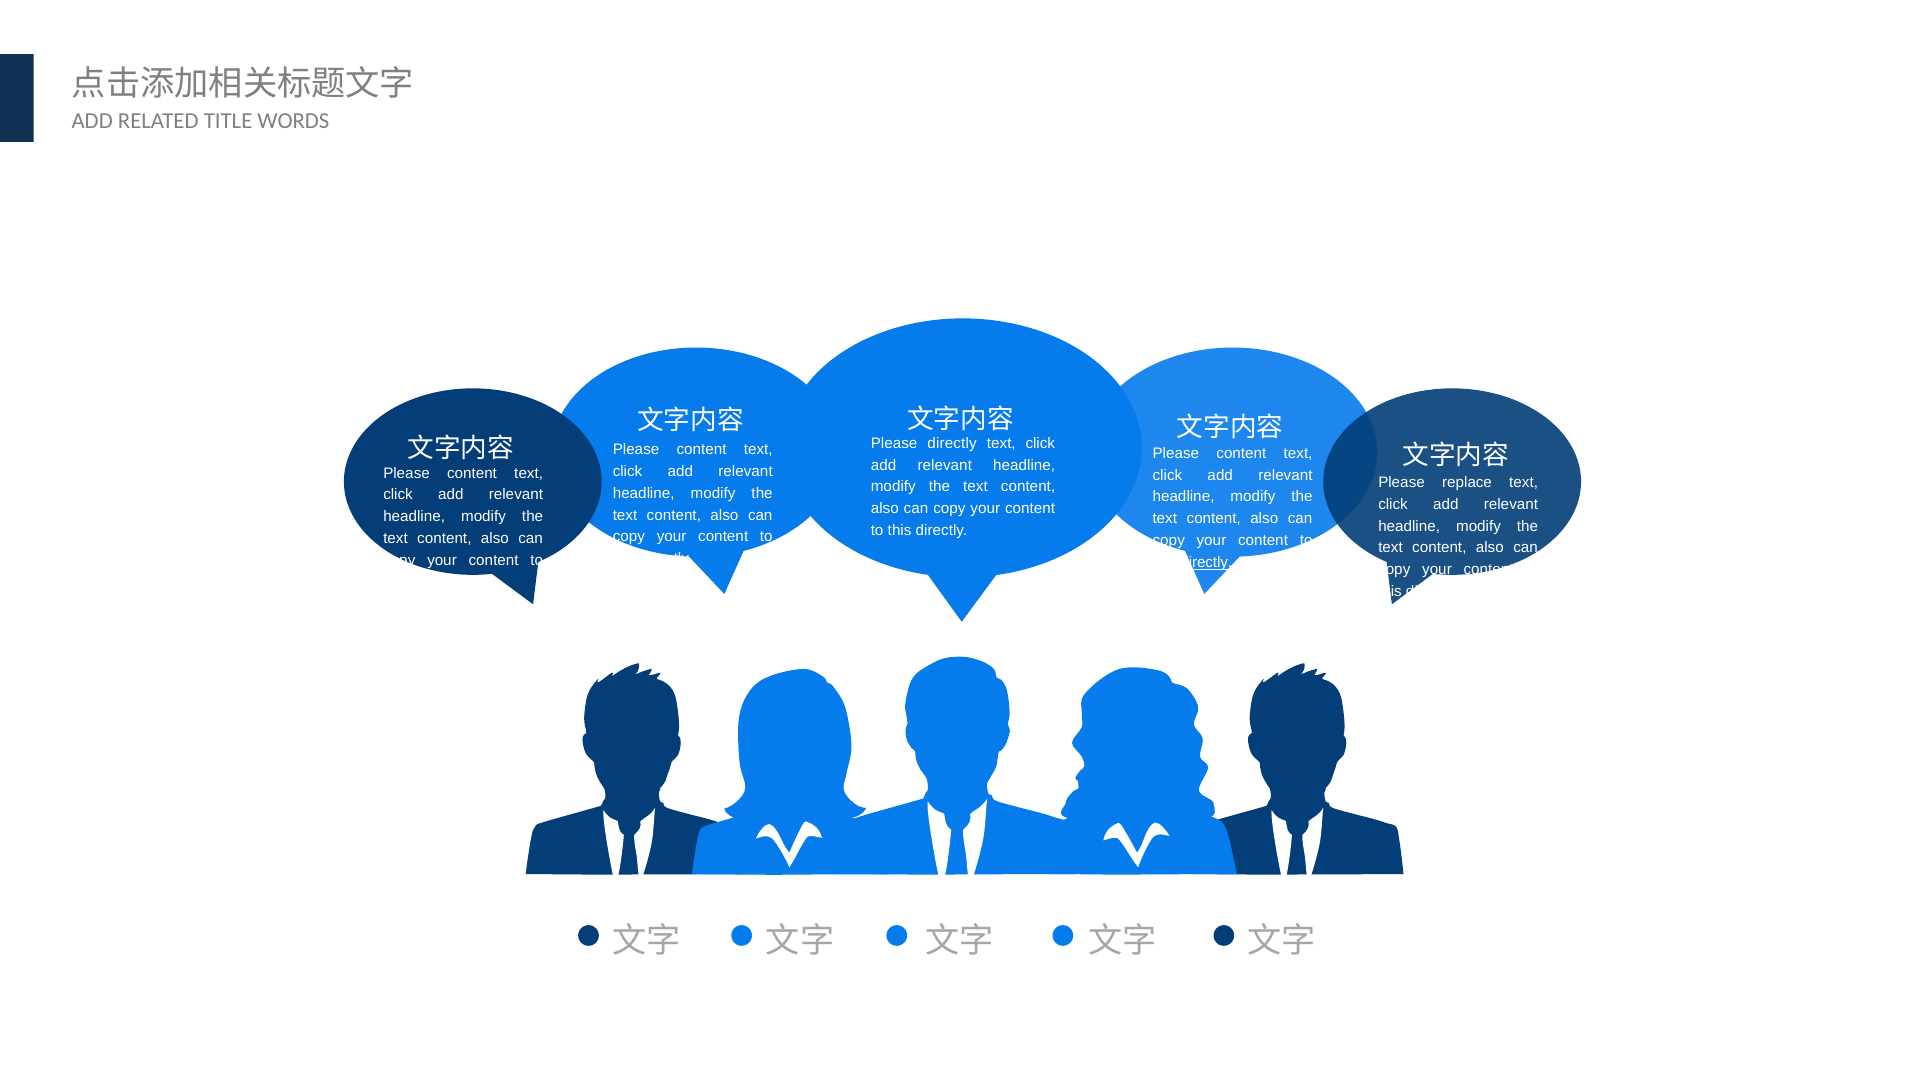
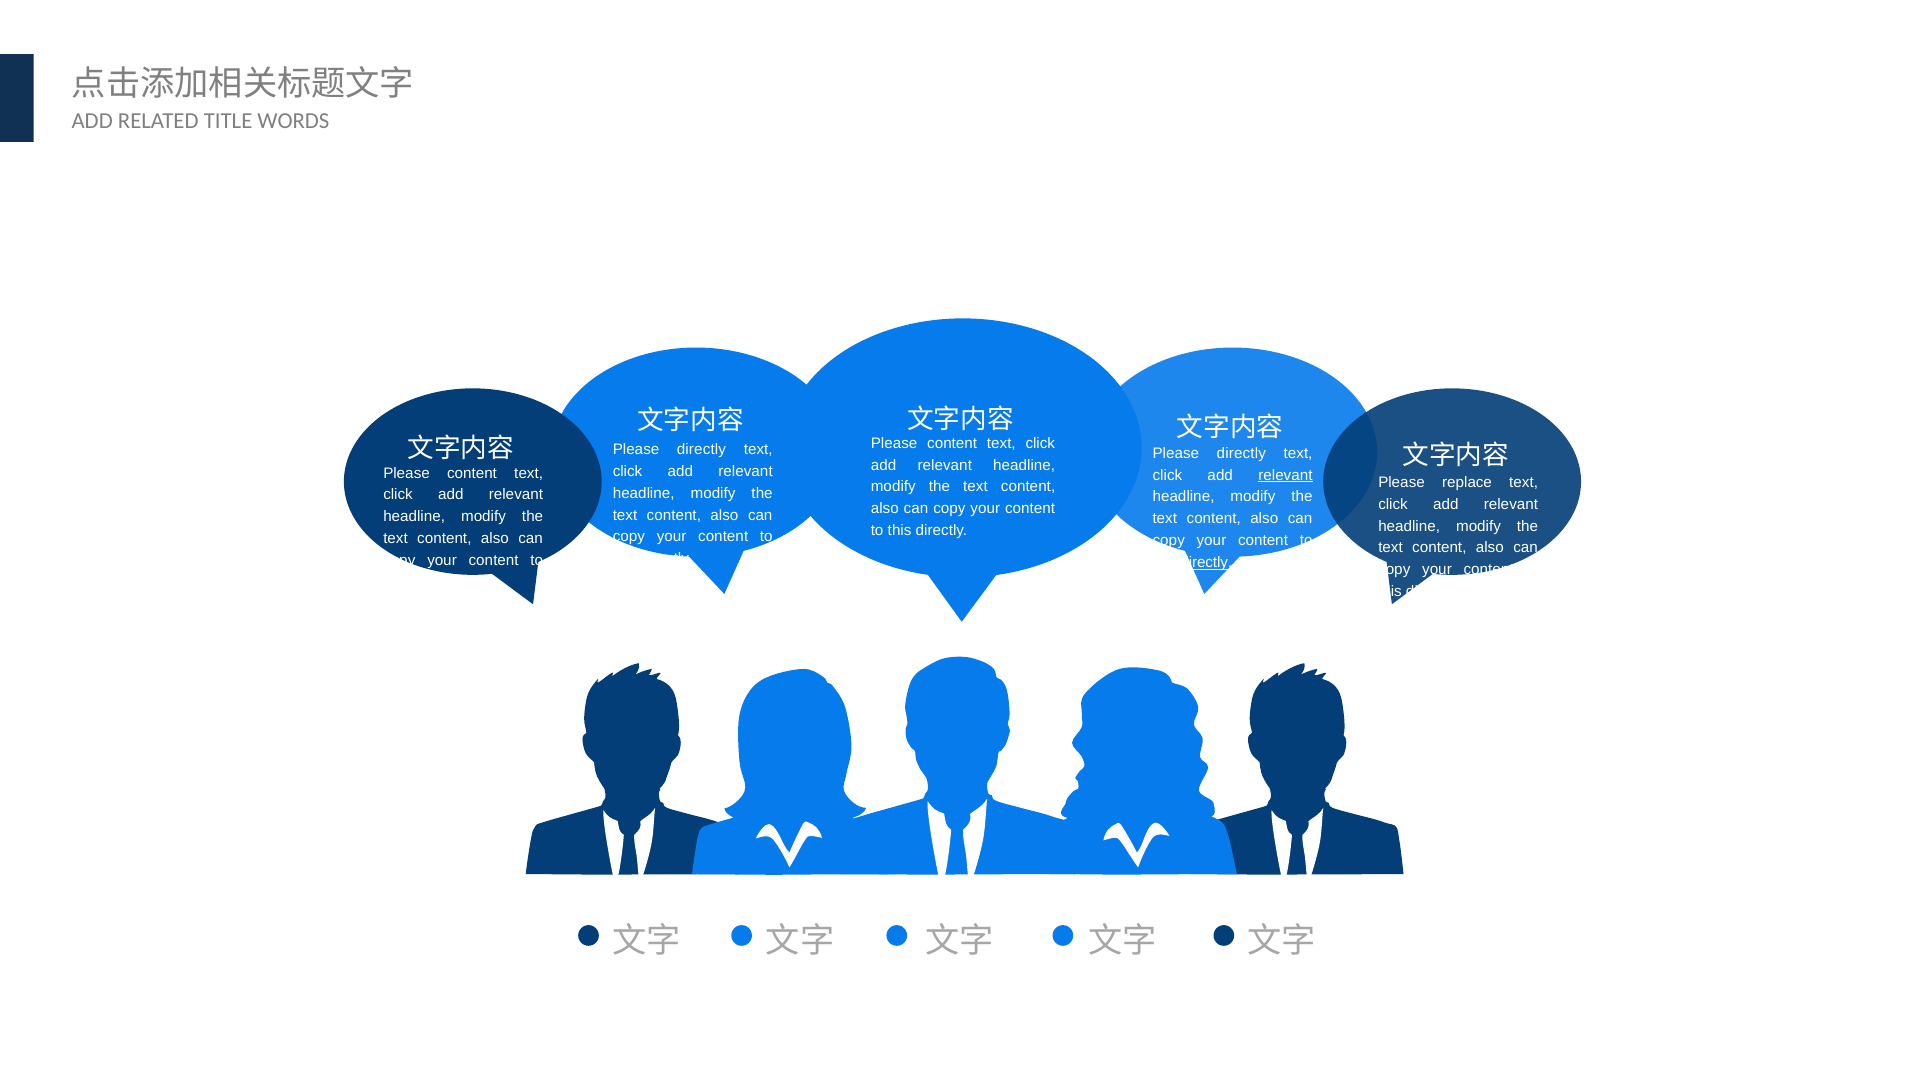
directly: directly -> content (952, 443)
content: content -> directly (701, 450)
content: content -> directly (1241, 453)
relevant underline: none -> present (1285, 475)
